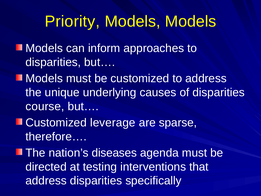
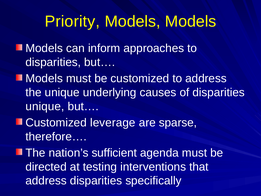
course: course -> unique (45, 106)
diseases: diseases -> sufficient (114, 153)
